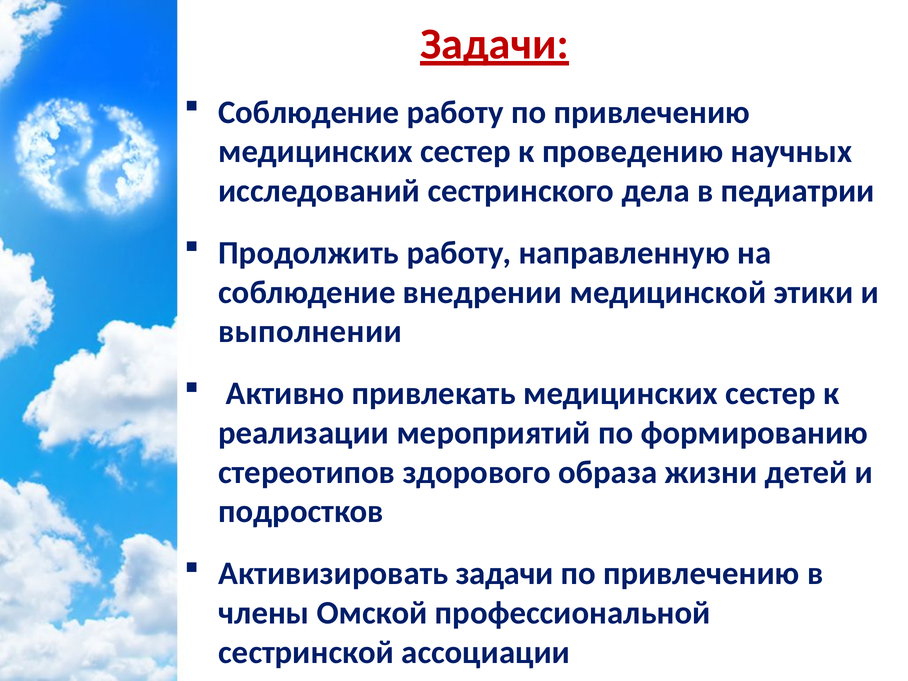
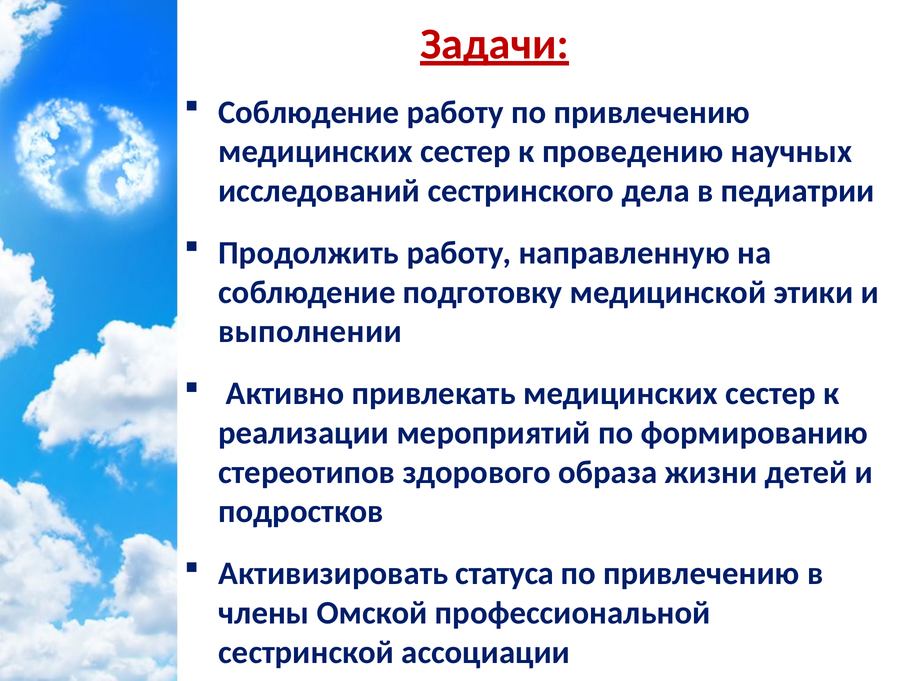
внедрении: внедрении -> подготовку (483, 292)
Активизировать задачи: задачи -> статуса (505, 574)
